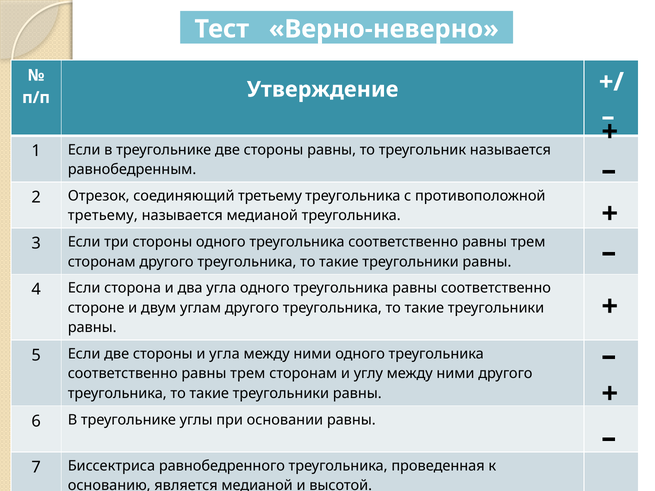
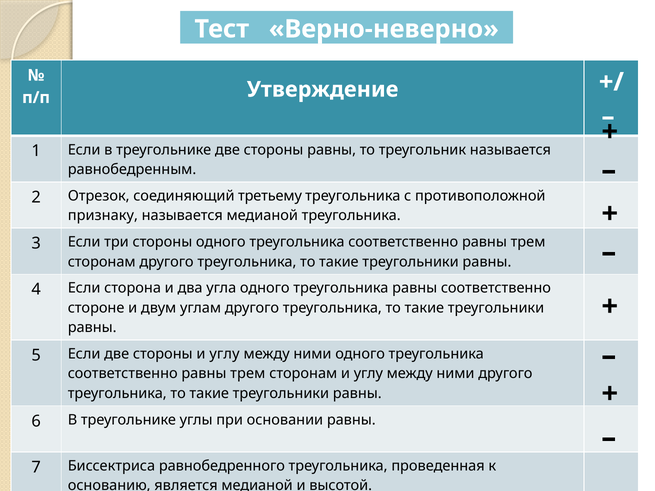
третьему: третьему -> признаку (103, 216)
стороны и угла: угла -> углу (224, 354)
